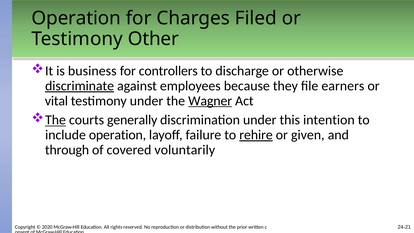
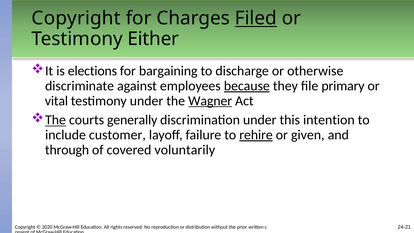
Operation: Operation -> Copyright (76, 18)
Filed underline: none -> present (256, 18)
Other: Other -> Either (153, 39)
business: business -> elections (92, 71)
controllers: controllers -> bargaining (168, 71)
discriminate underline: present -> none (80, 86)
because underline: none -> present (247, 86)
earners: earners -> primary (343, 86)
include operation: operation -> customer (117, 135)
